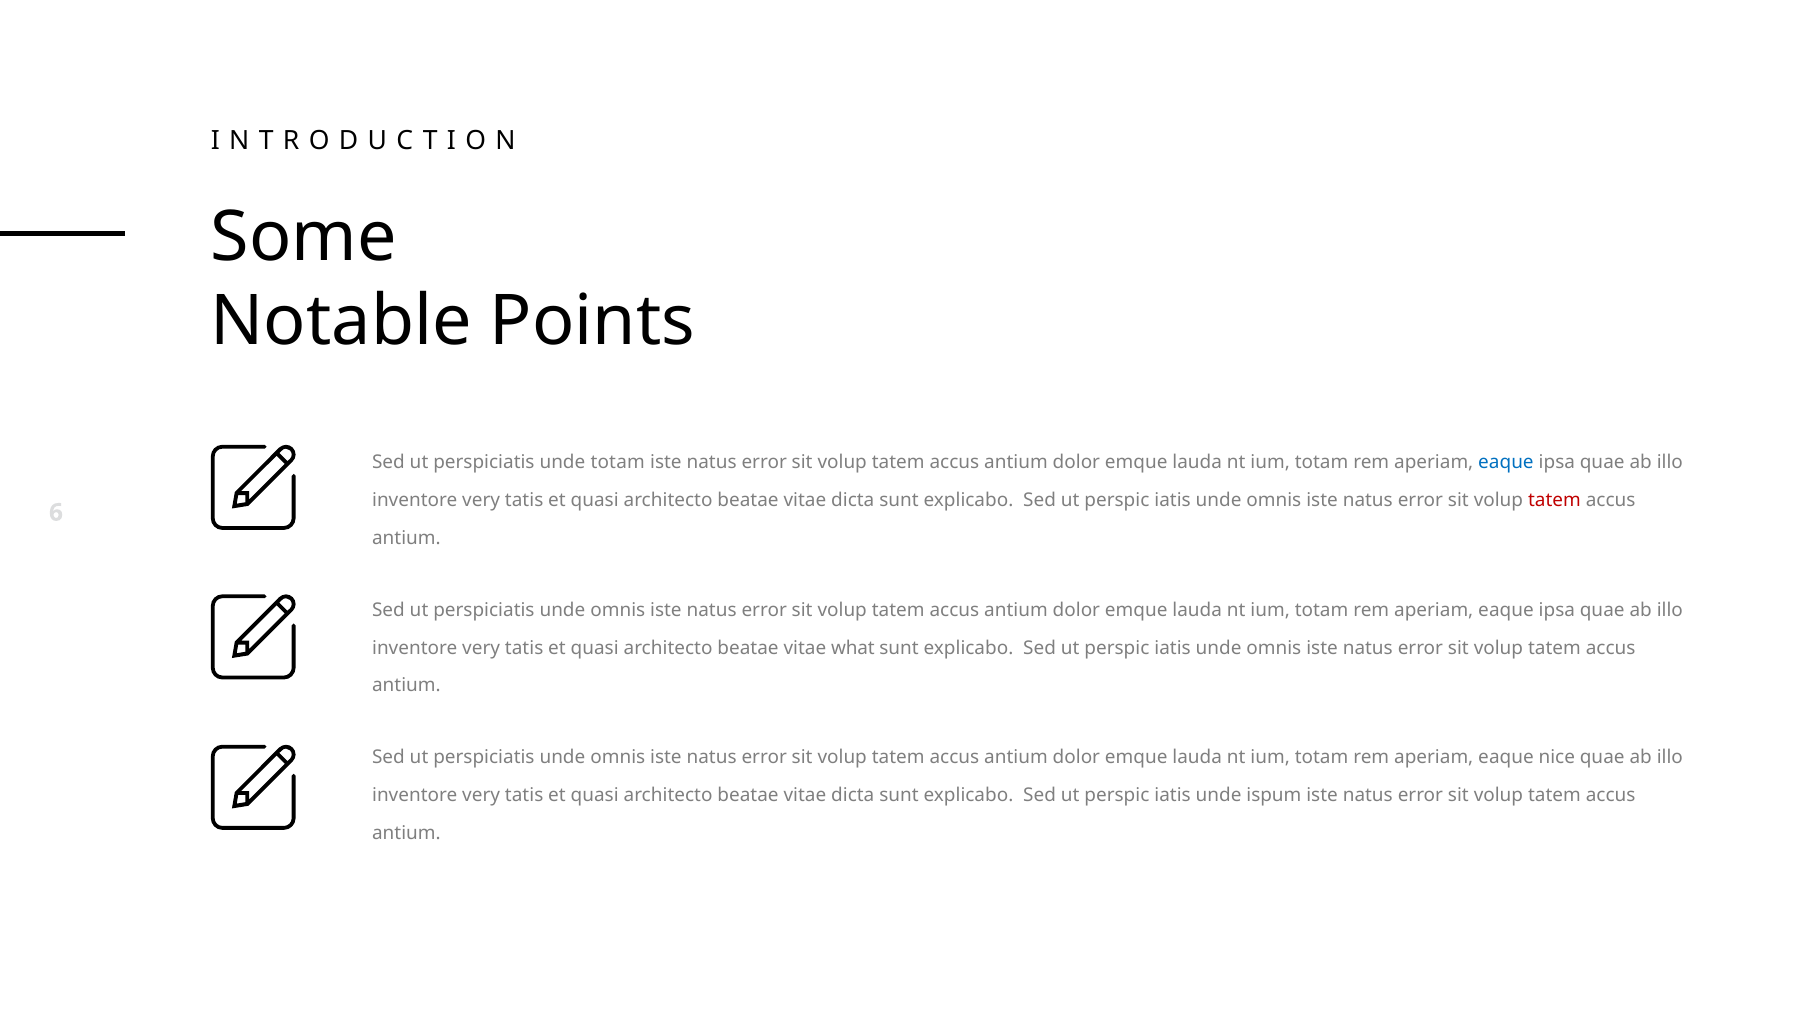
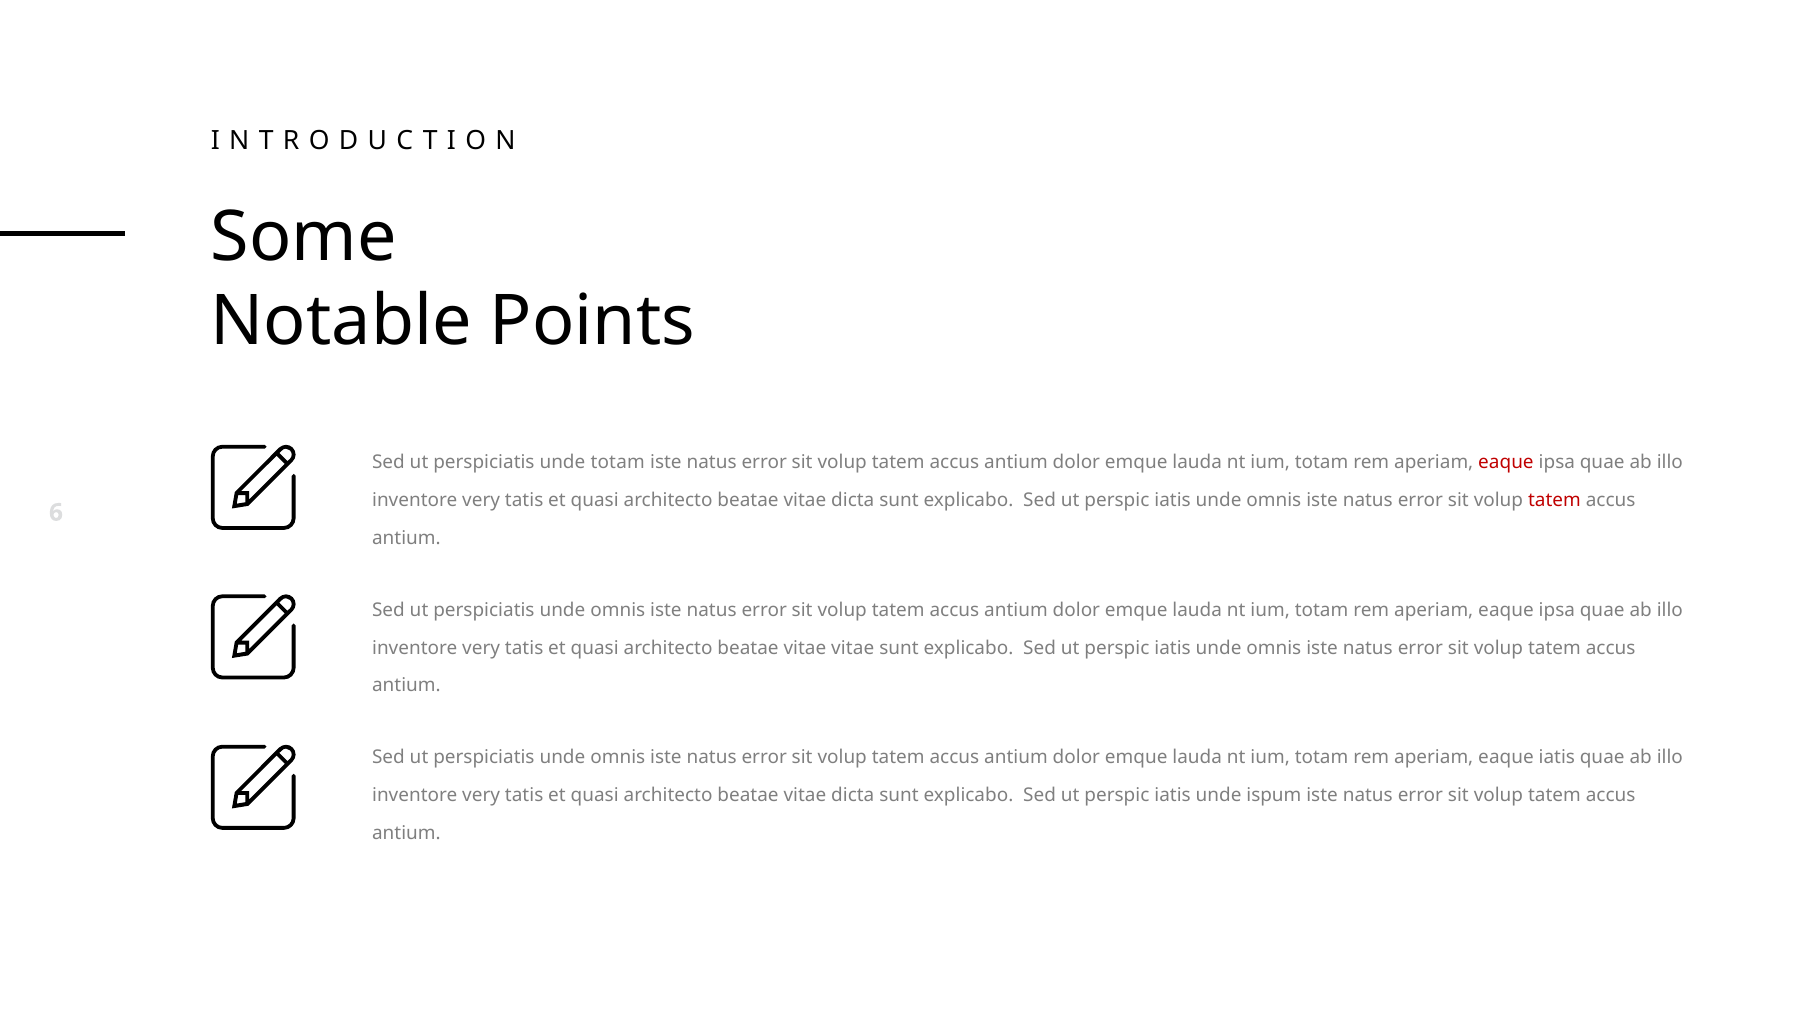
eaque colour: blue -> red (1506, 463)
vitae what: what -> vitae (853, 648)
eaque nice: nice -> iatis (1557, 758)
